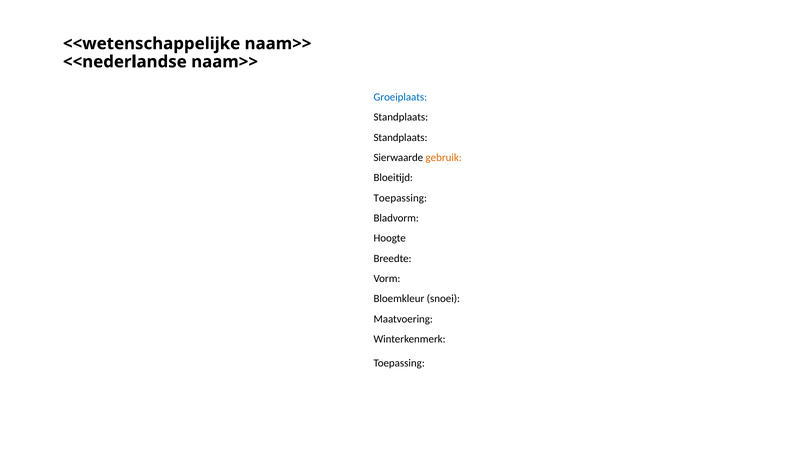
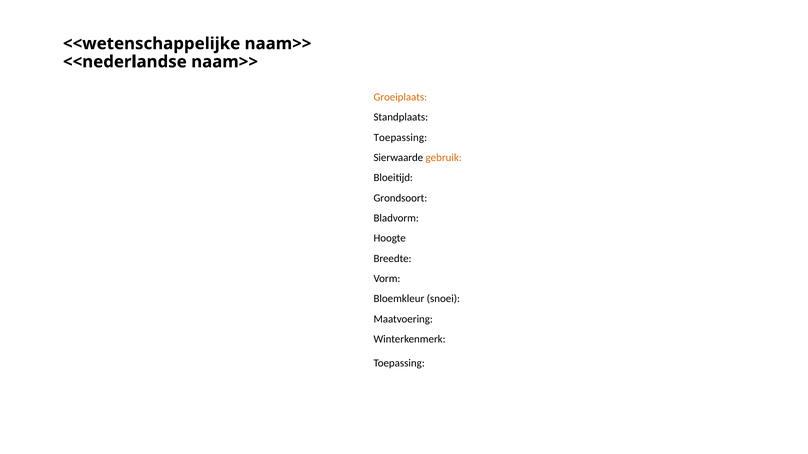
Groeiplaats colour: blue -> orange (400, 97)
Standplaats: Standplaats -> Toepassing (400, 138)
Toepassing: Toepassing -> Grondsoort (400, 198)
